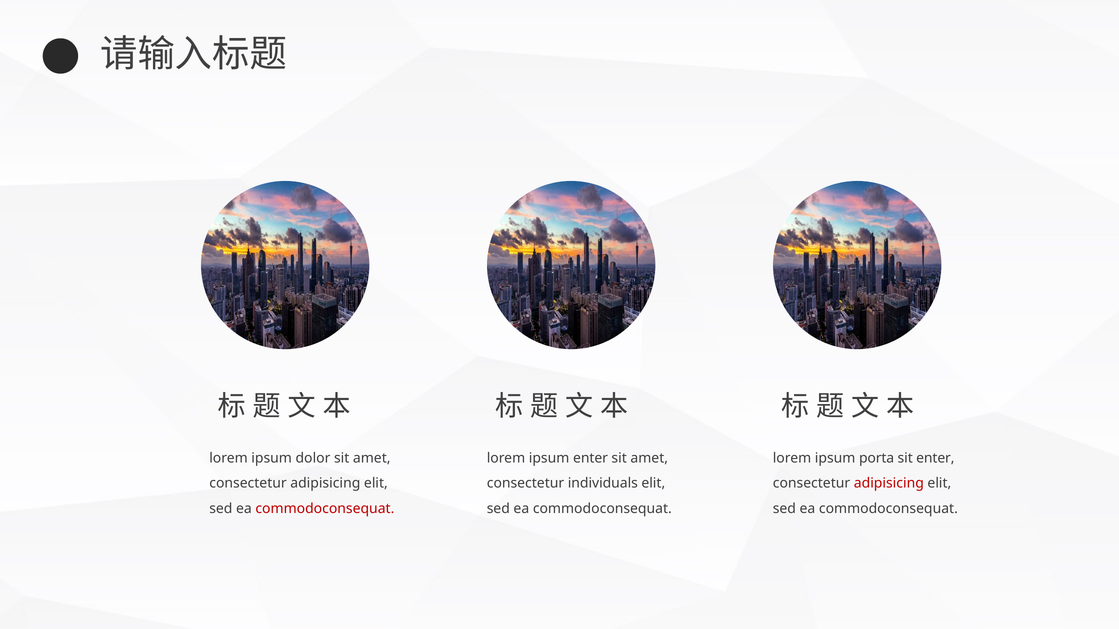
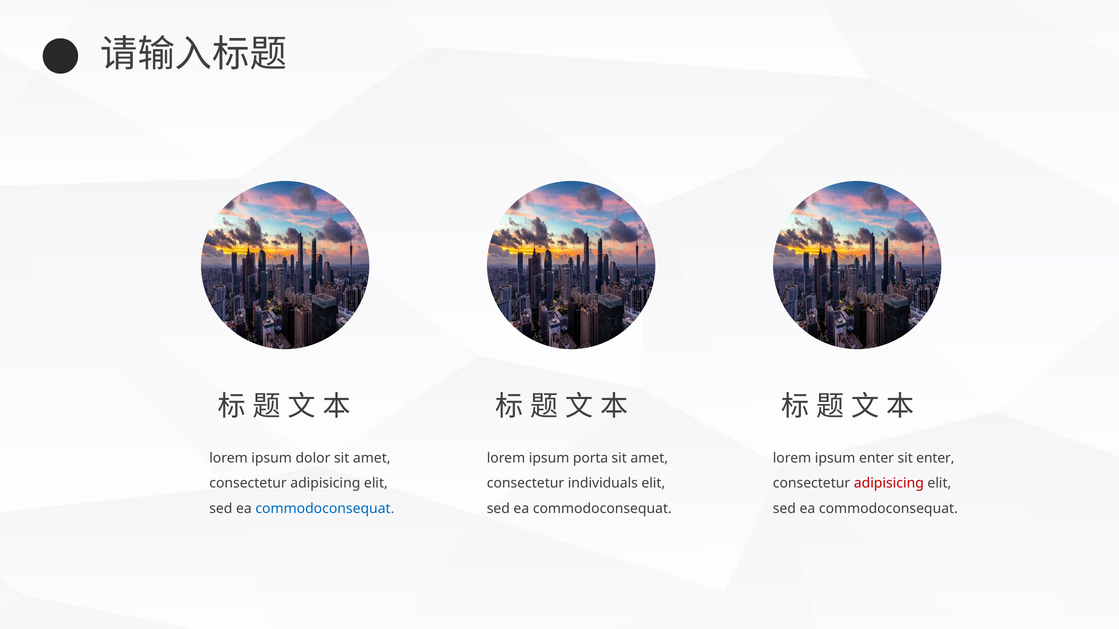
ipsum enter: enter -> porta (591, 458)
ipsum porta: porta -> enter (877, 458)
commodoconsequat colour: red -> blue (325, 509)
